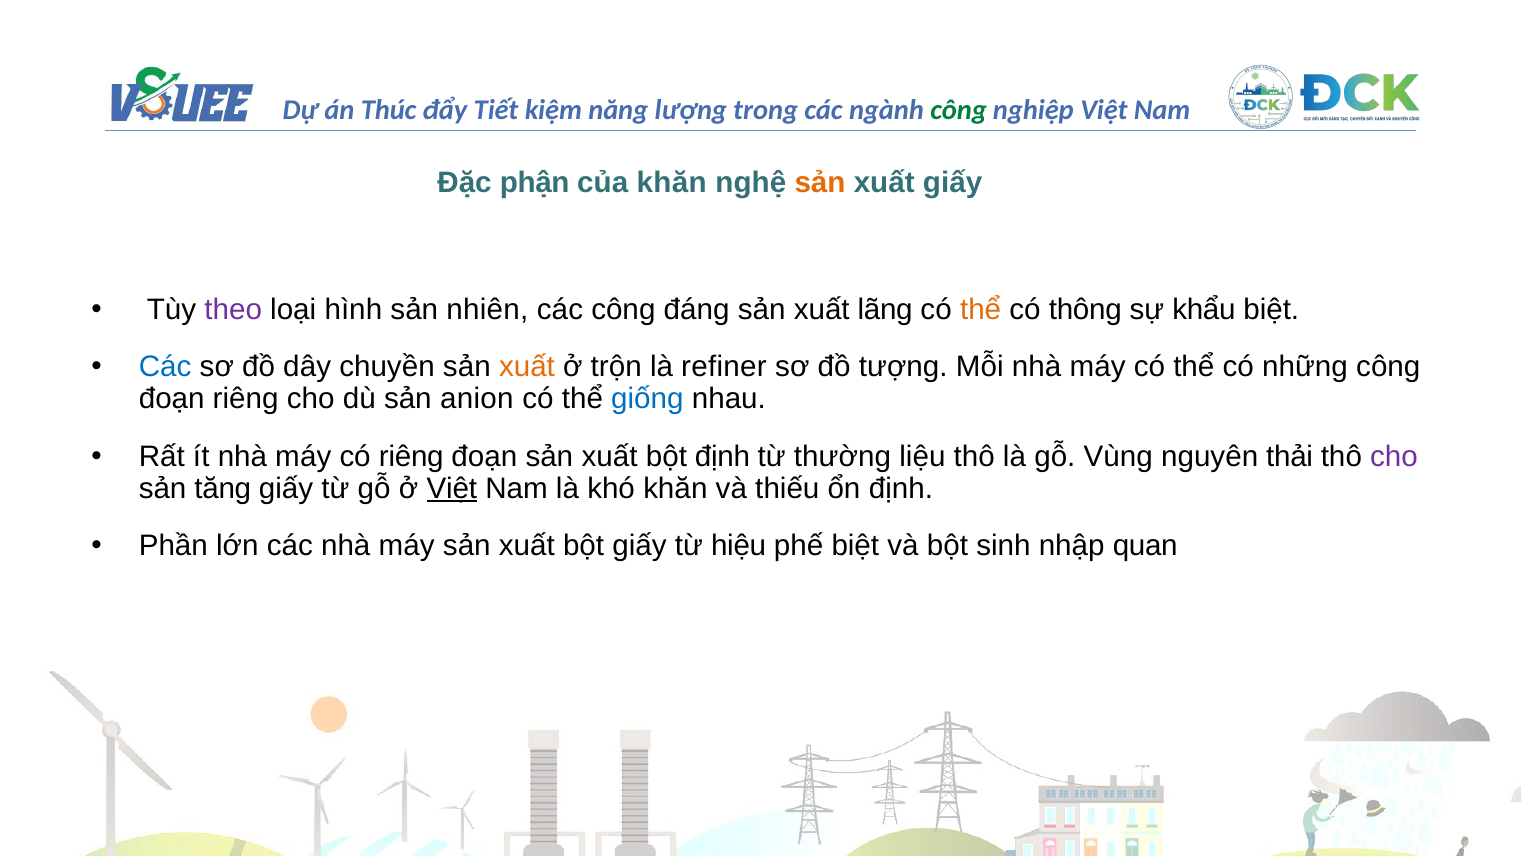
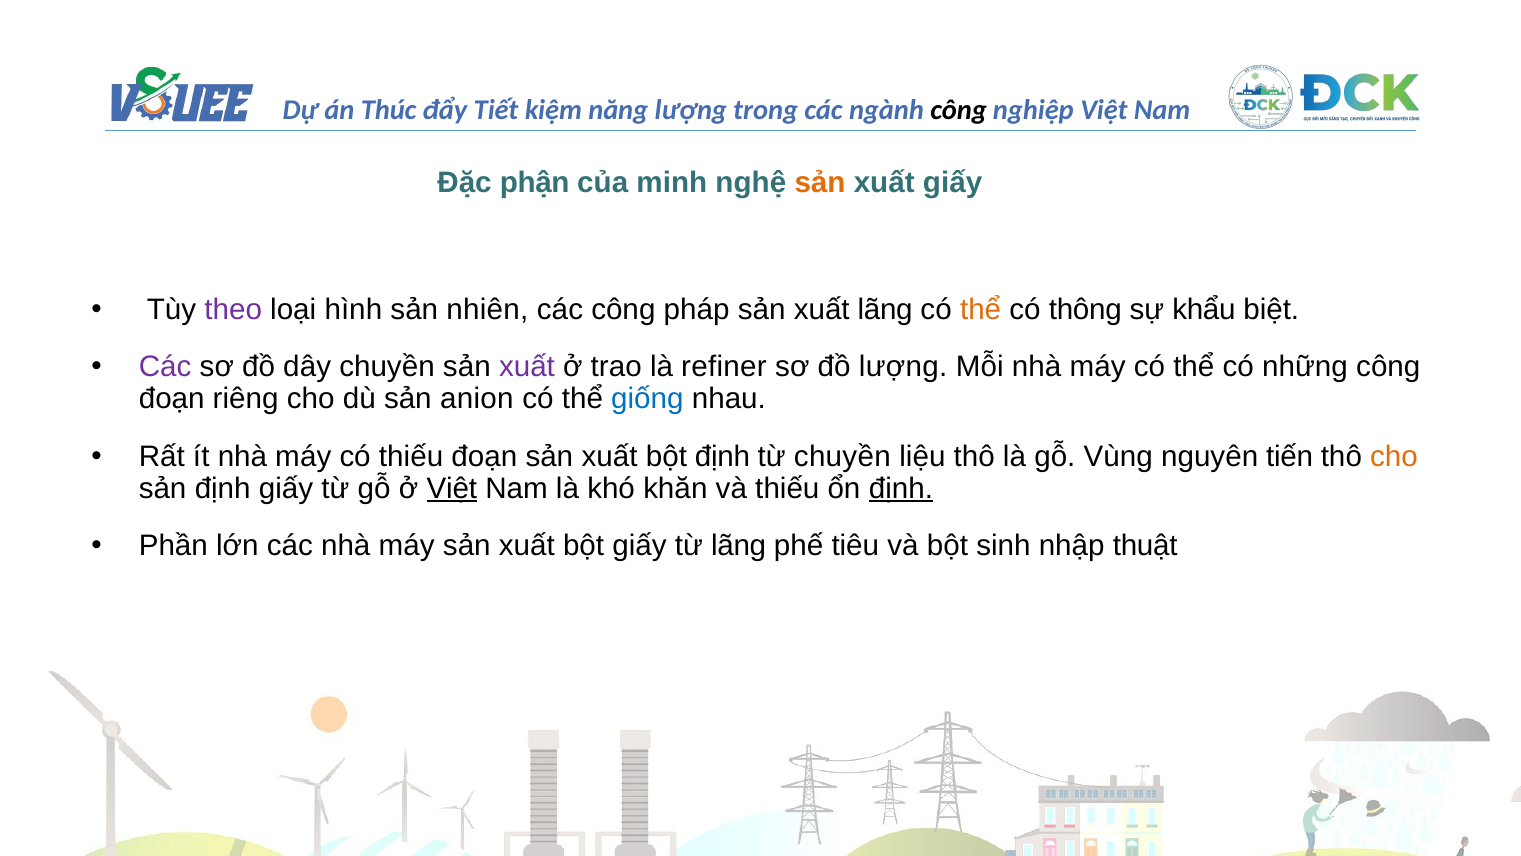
công colour: green -> black (959, 110)
của khăn: khăn -> minh (672, 182)
đáng: đáng -> pháp (697, 310)
Các colour: blue -> purple (165, 367)
xuất colour: orange -> purple (527, 367)
trộn: trộn -> trao (616, 367)
đồ tượng: tượng -> lượng (903, 367)
có riêng: riêng -> thiếu (411, 456)
từ thường: thường -> chuyền (842, 456)
thải: thải -> tiến (1290, 456)
cho colour: purple -> orange (1394, 456)
sản tăng: tăng -> định (223, 488)
định underline: none -> present (901, 488)
từ hiệu: hiệu -> lãng (739, 546)
phế biệt: biệt -> tiêu (855, 546)
quan: quan -> thuật (1145, 546)
